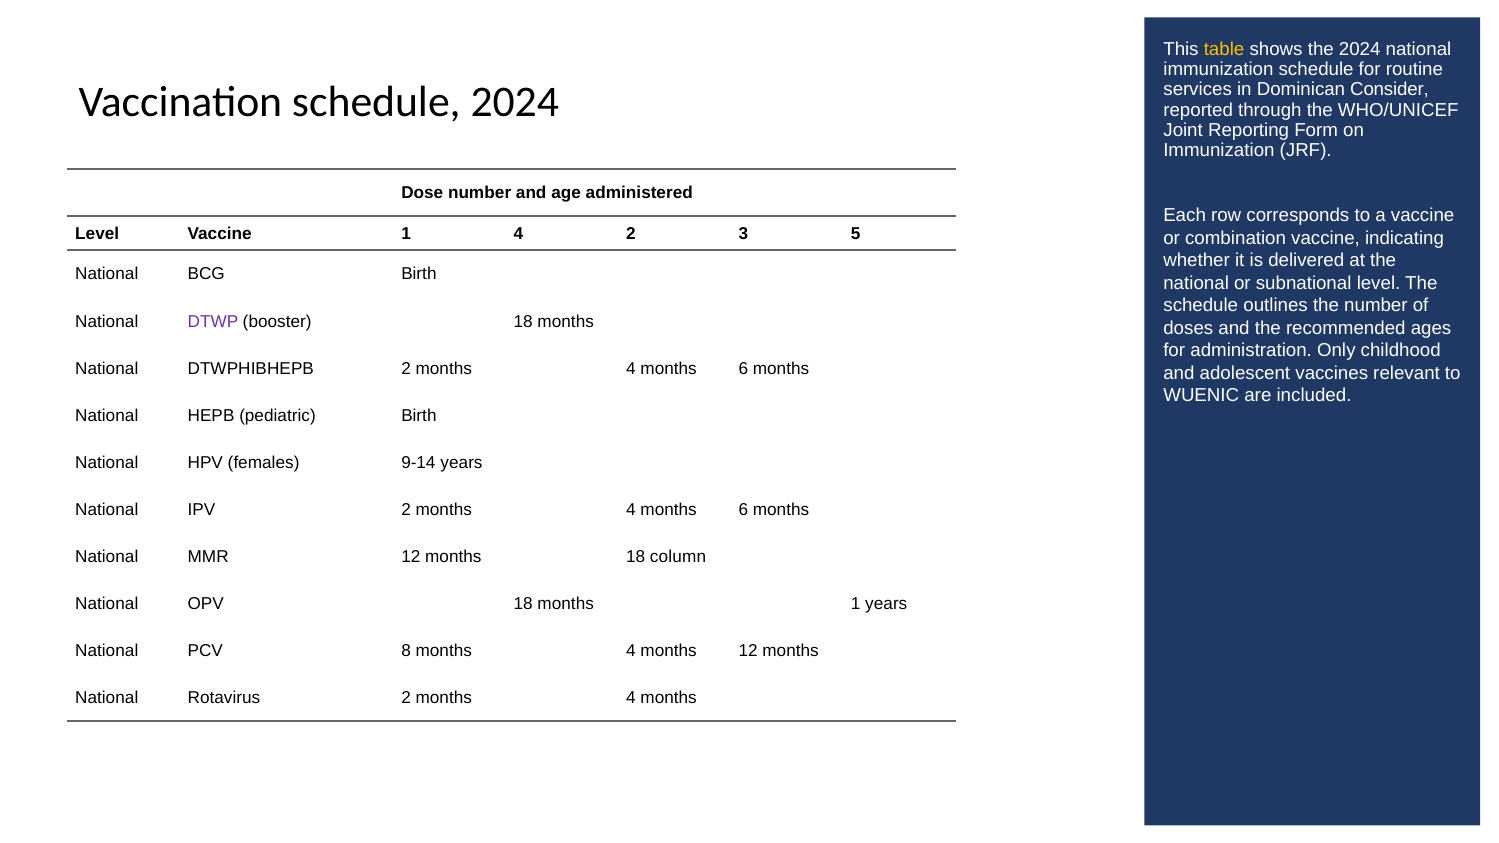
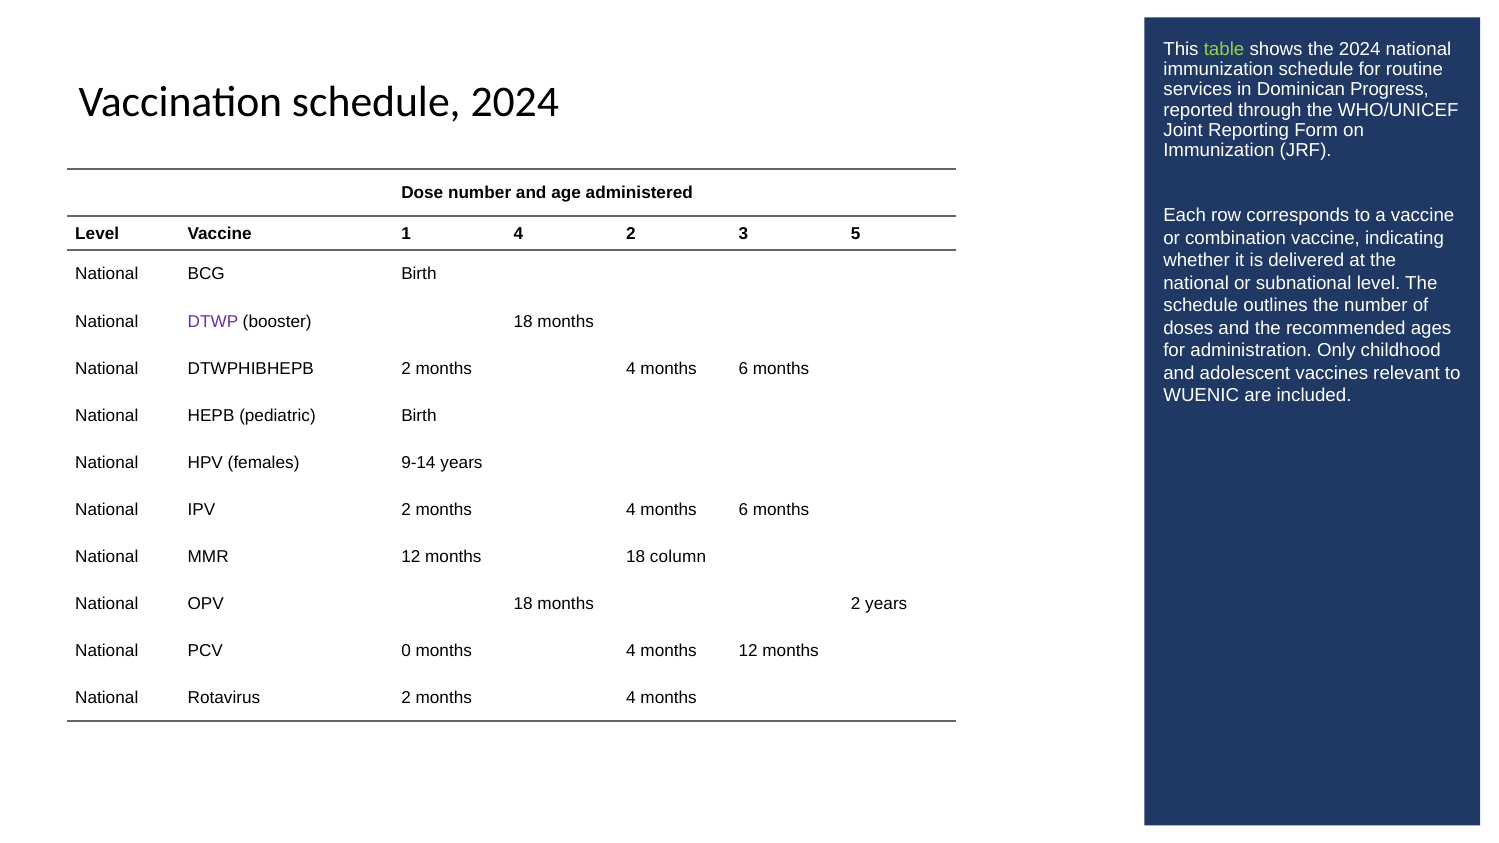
table colour: yellow -> light green (1224, 49)
Consider: Consider -> Progress (1389, 90)
months 1: 1 -> 2 (856, 604)
8: 8 -> 0 (406, 651)
